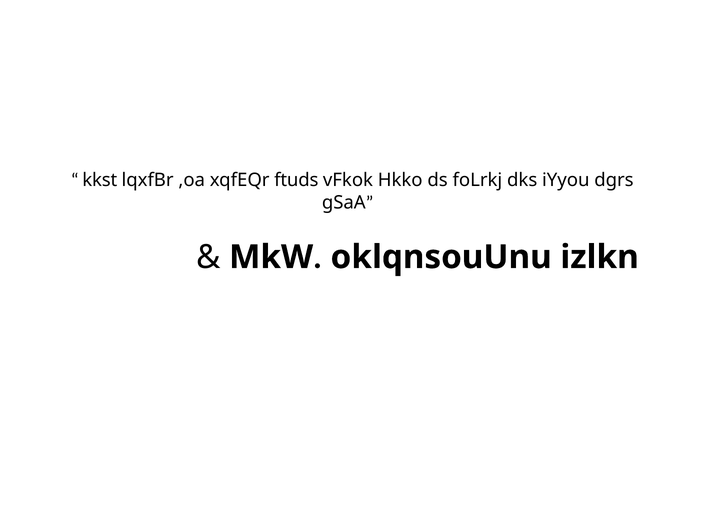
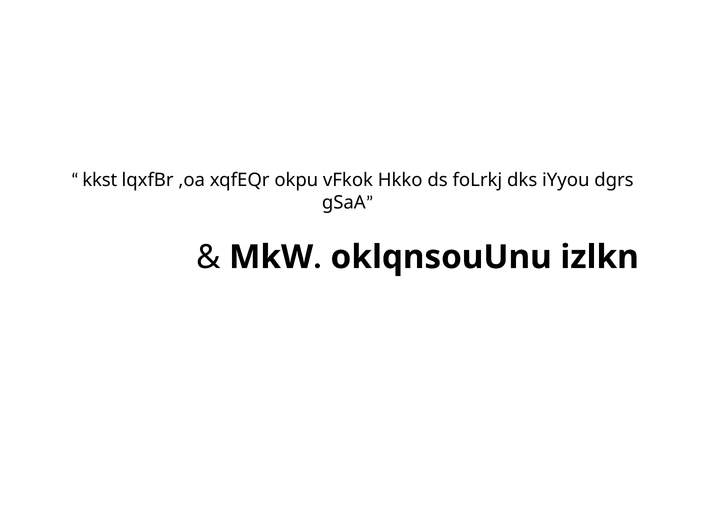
ftuds: ftuds -> okpu (296, 180)
